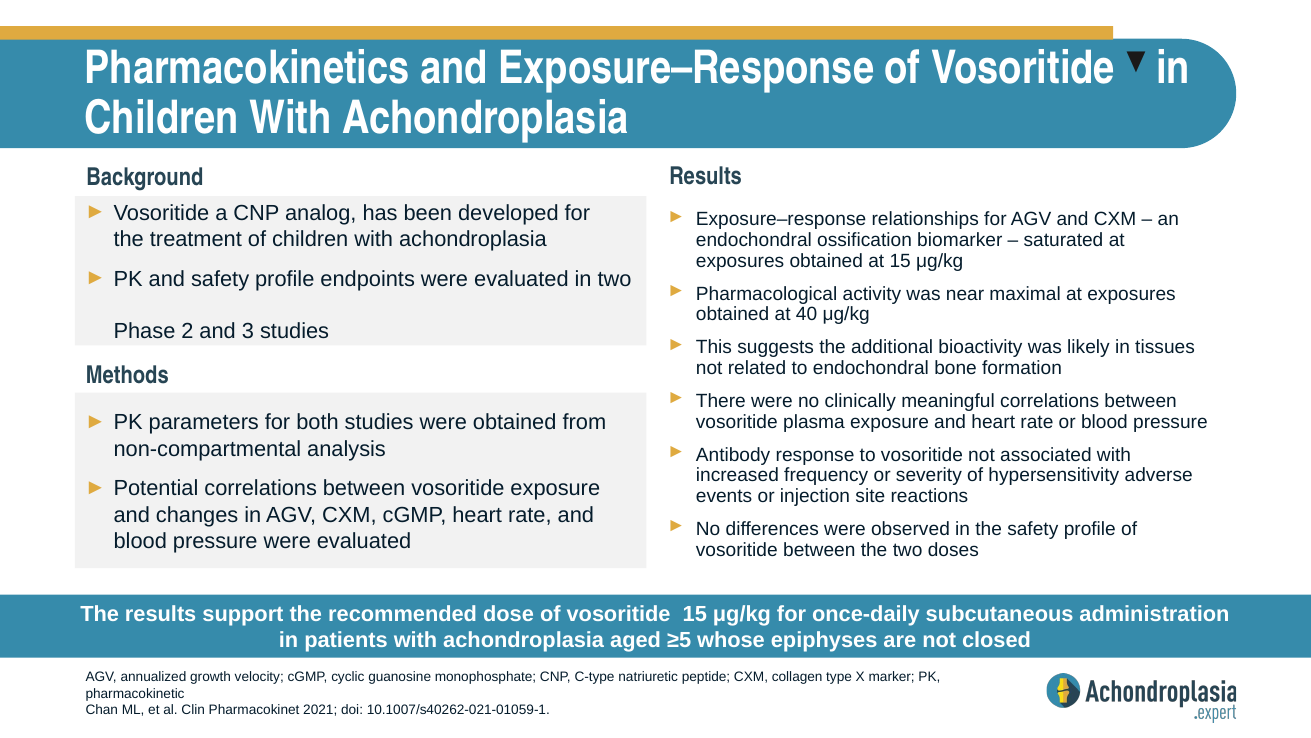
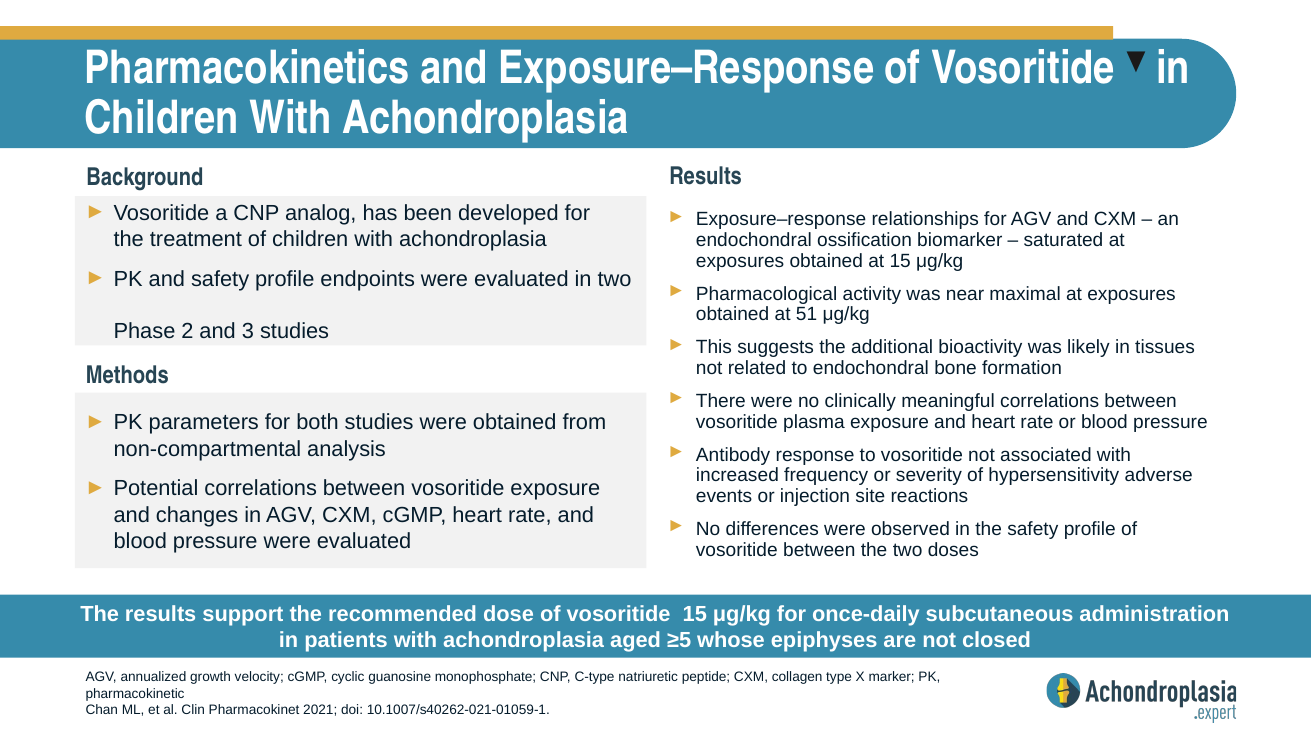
40: 40 -> 51 (807, 314)
